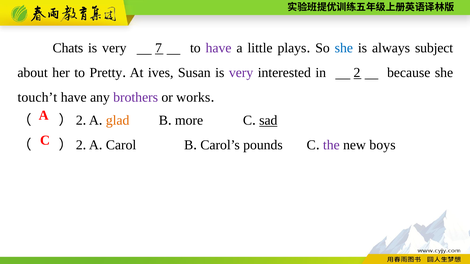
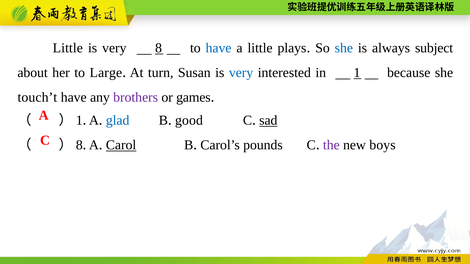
Chats: Chats -> Little (68, 48)
very 7: 7 -> 8 (159, 48)
have colour: purple -> blue (219, 48)
Pretty: Pretty -> Large (106, 73)
ives: ives -> turn (161, 73)
very colour: purple -> blue (241, 73)
in 2: 2 -> 1 (357, 73)
works: works -> games (193, 97)
2: 2 -> 1 (79, 121)
glad colour: orange -> blue (118, 121)
more: more -> good (189, 121)
2: 2 -> 8 (79, 145)
Carol underline: none -> present (121, 145)
